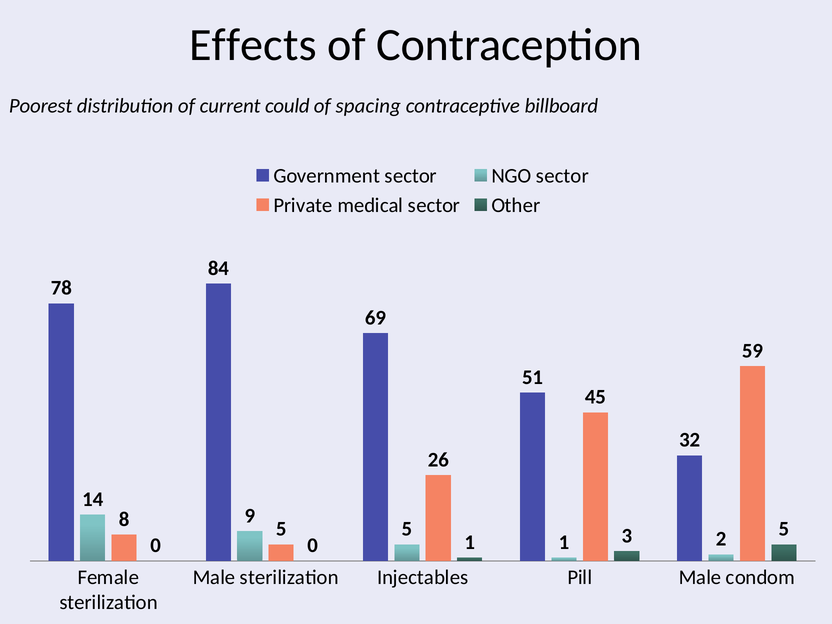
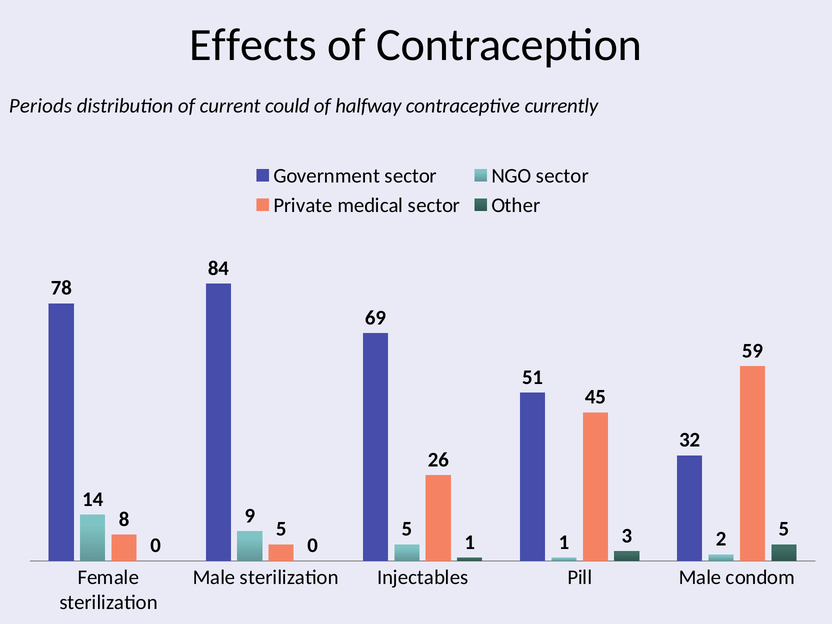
Poorest: Poorest -> Periods (40, 106)
spacing: spacing -> halfway (368, 106)
billboard: billboard -> currently (561, 106)
